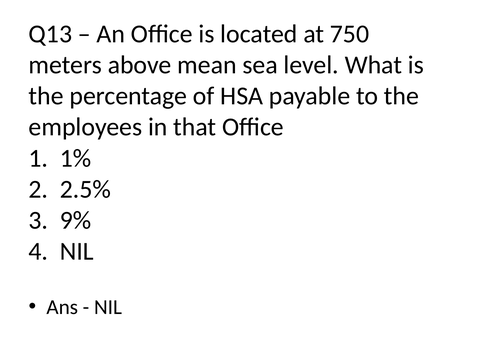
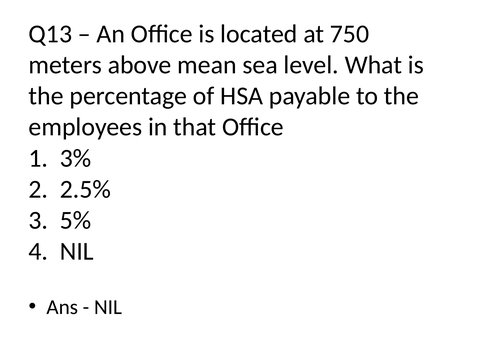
1%: 1% -> 3% (76, 158)
9%: 9% -> 5% (76, 220)
